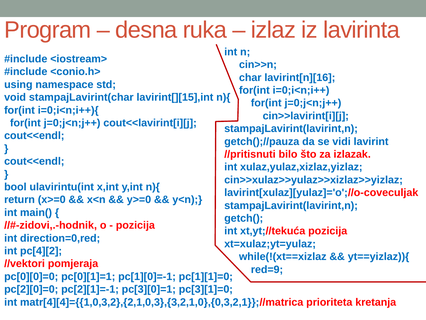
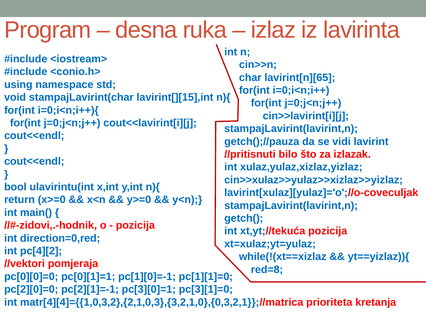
lavirint[n][16: lavirint[n][16 -> lavirint[n][65 (300, 77)
red=9: red=9 -> red=8 (267, 269)
